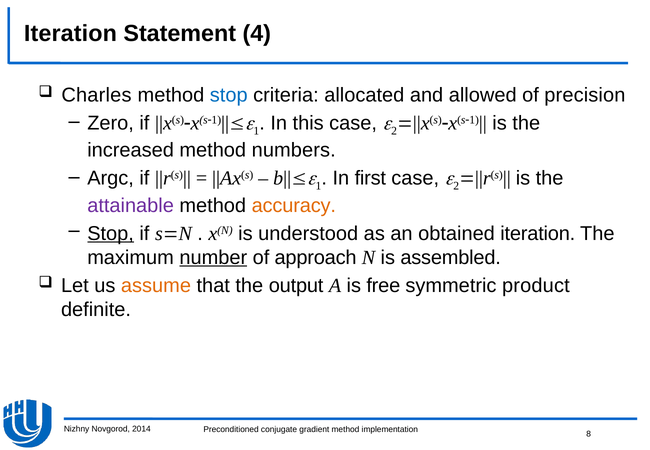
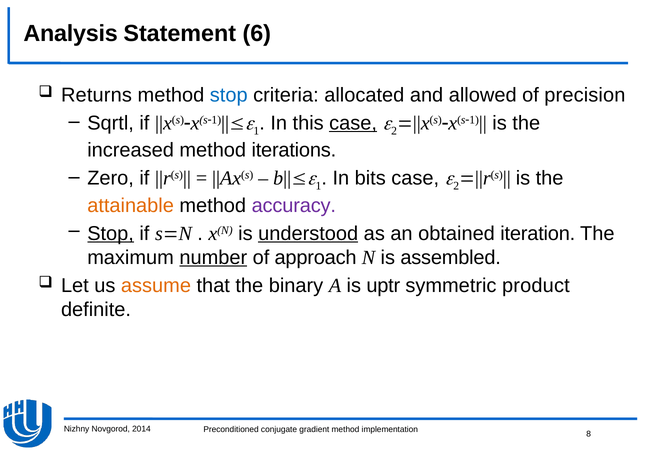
Iteration: Iteration -> Analysis (71, 34)
4: 4 -> 6 (257, 34)
Charles: Charles -> Returns (96, 95)
Zero: Zero -> Sqrtl (111, 123)
case underline: none -> present (353, 123)
numbers: numbers -> iterations (294, 150)
Argc: Argc -> Zero (111, 178)
first: first -> bits (370, 178)
attainable colour: purple -> orange (131, 206)
accuracy colour: orange -> purple (294, 206)
understood underline: none -> present (308, 234)
output: output -> binary (296, 286)
free: free -> uptr (383, 286)
